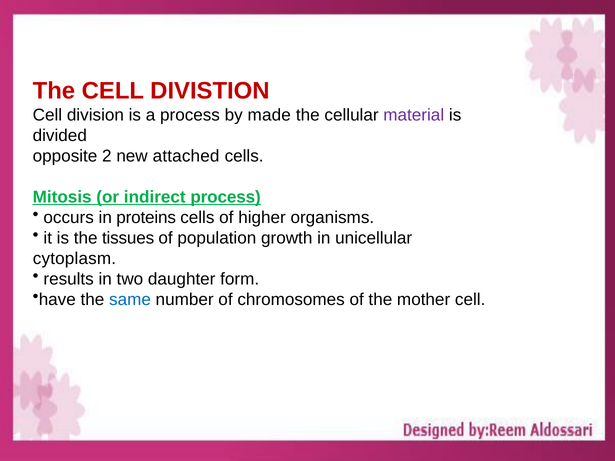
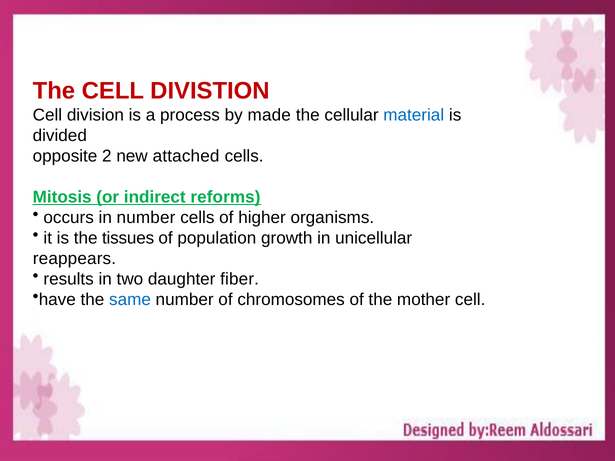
material colour: purple -> blue (414, 115)
indirect process: process -> reforms (225, 197)
in proteins: proteins -> number (146, 218)
cytoplasm: cytoplasm -> reappears (74, 259)
form: form -> fiber (240, 279)
